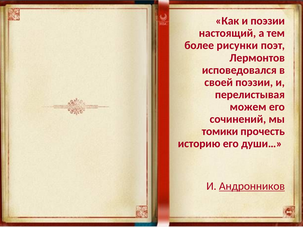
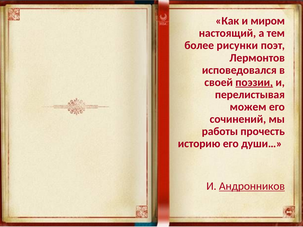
и поэзии: поэзии -> миром (268, 21)
поэзии underline: none -> present (254, 82)
томики: томики -> работы (220, 132)
